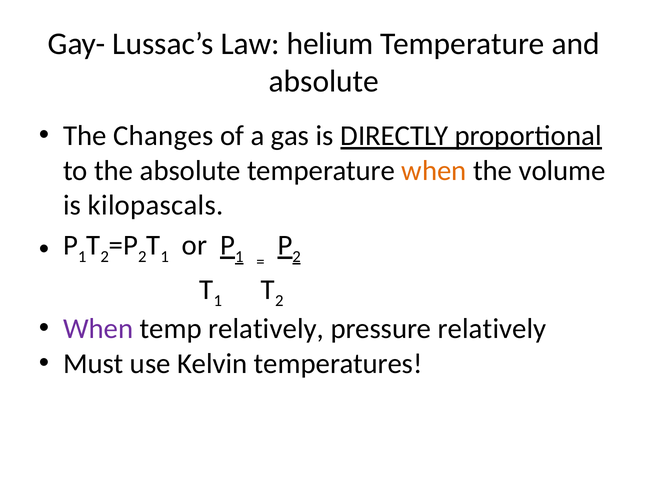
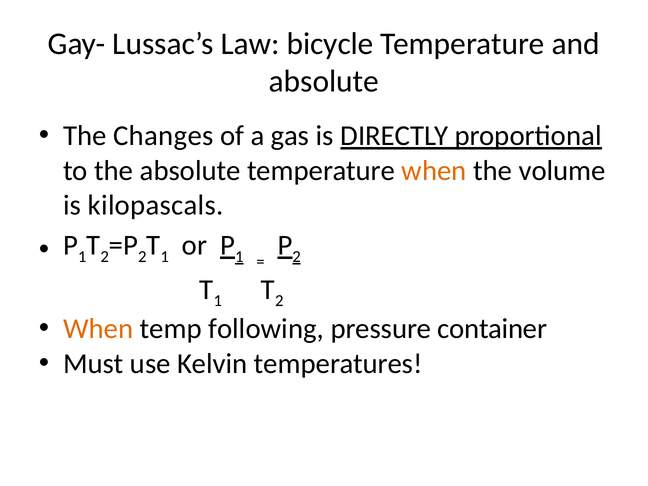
helium: helium -> bicycle (330, 44)
When colour: purple -> orange (98, 329)
temp relatively: relatively -> following (266, 329)
pressure relatively: relatively -> container (492, 329)
